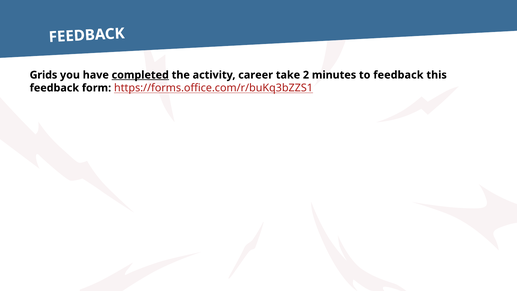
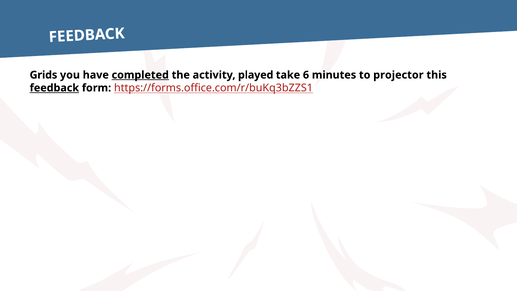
career: career -> played (256, 75)
2: 2 -> 6 (306, 75)
to feedback: feedback -> projector (398, 75)
feedback underline: none -> present (54, 88)
